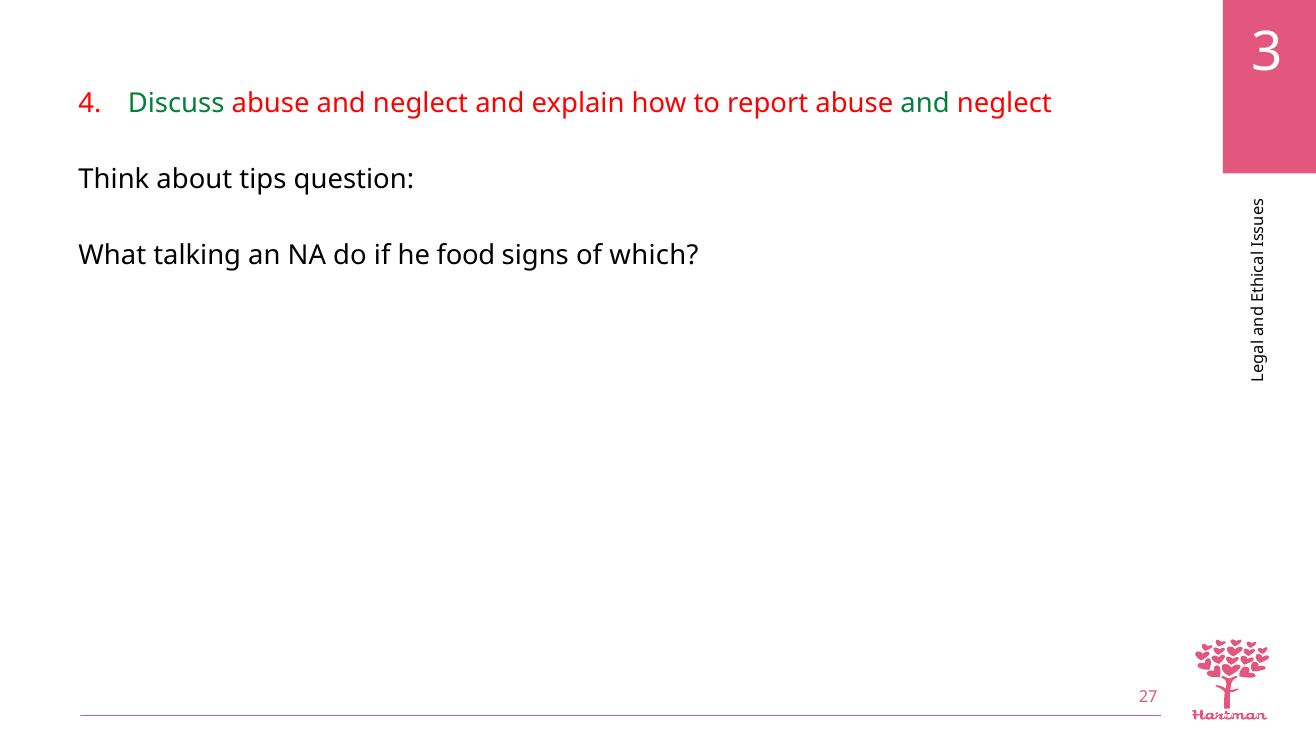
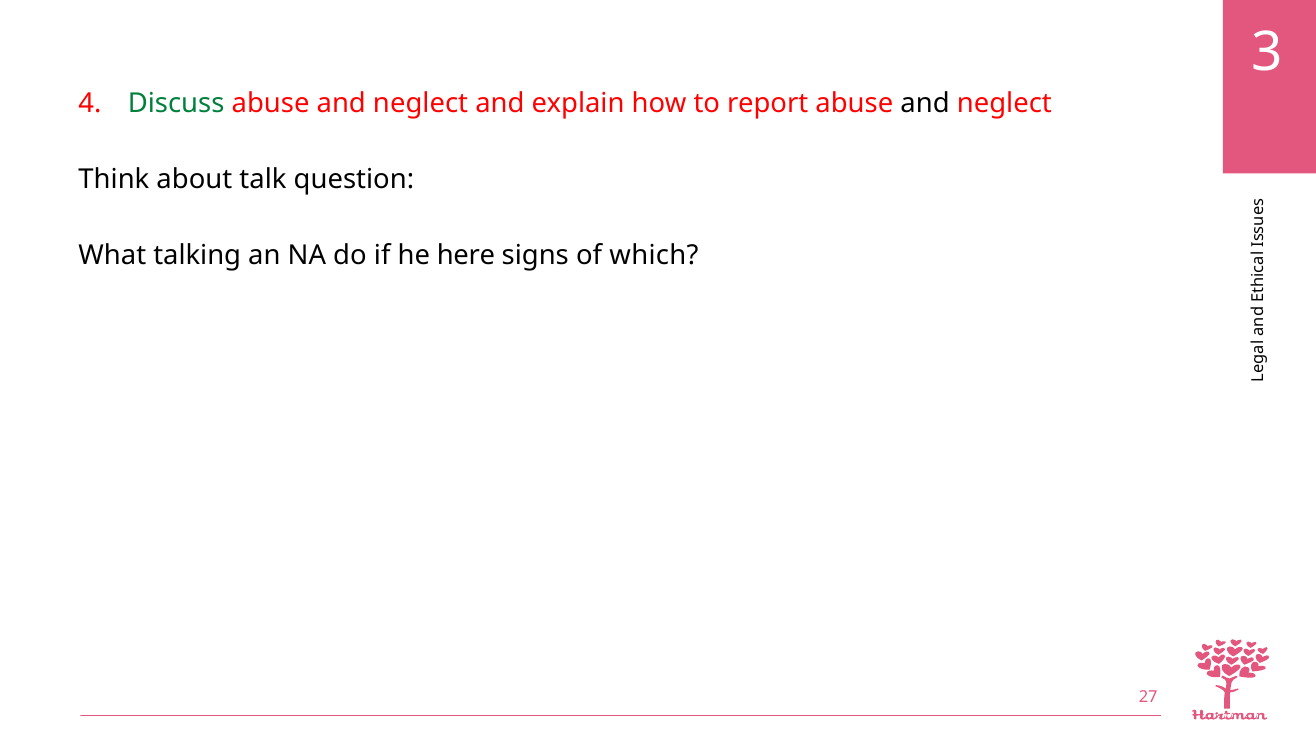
and colour: green -> black (925, 104)
tips: tips -> talk (263, 179)
food: food -> here (466, 255)
